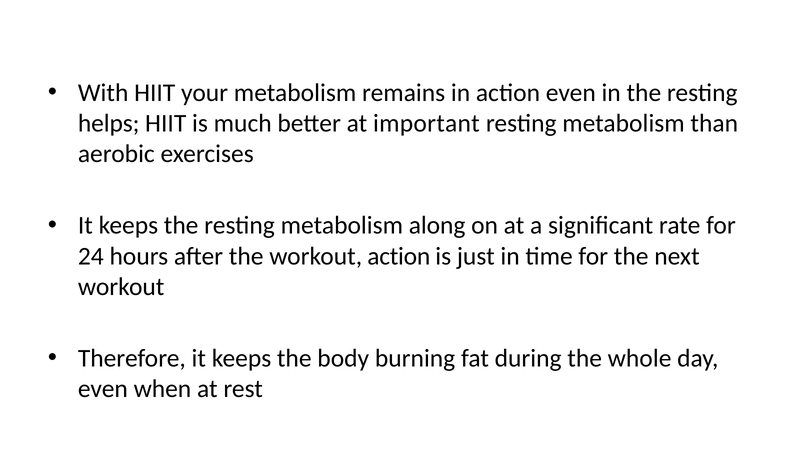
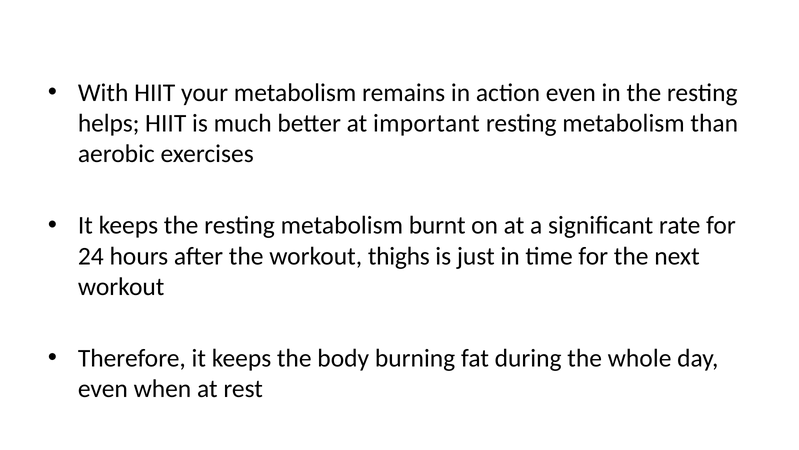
along: along -> burnt (437, 225)
workout action: action -> thighs (399, 256)
